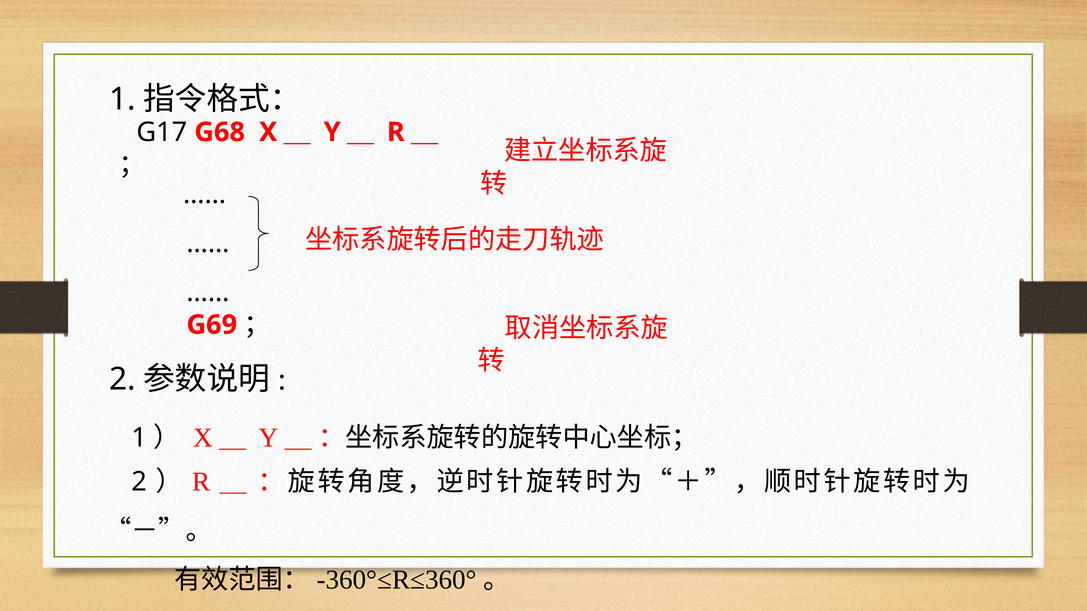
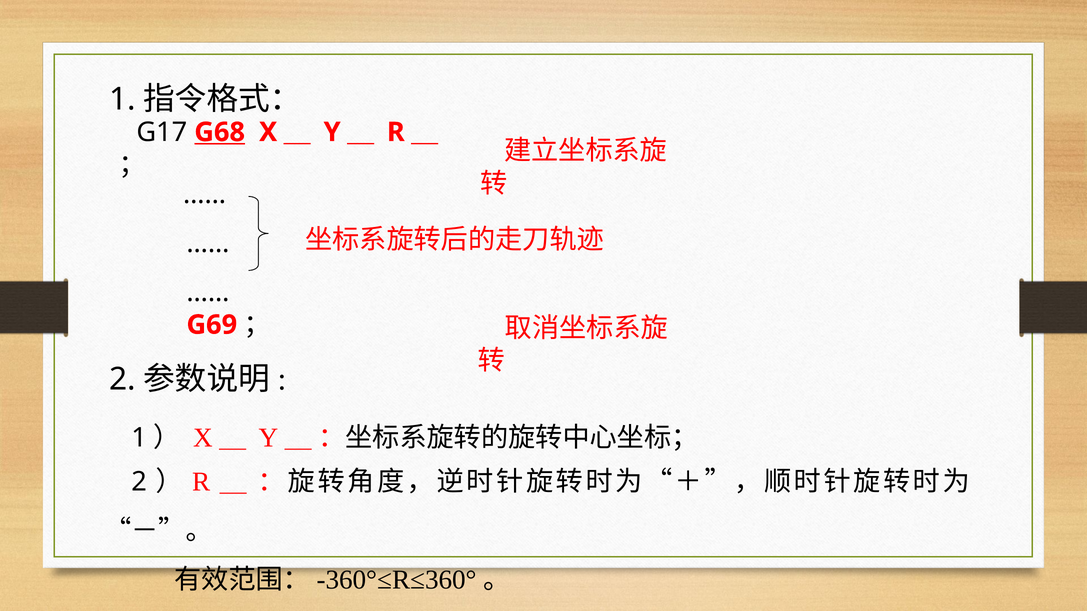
G68 underline: none -> present (220, 132)
